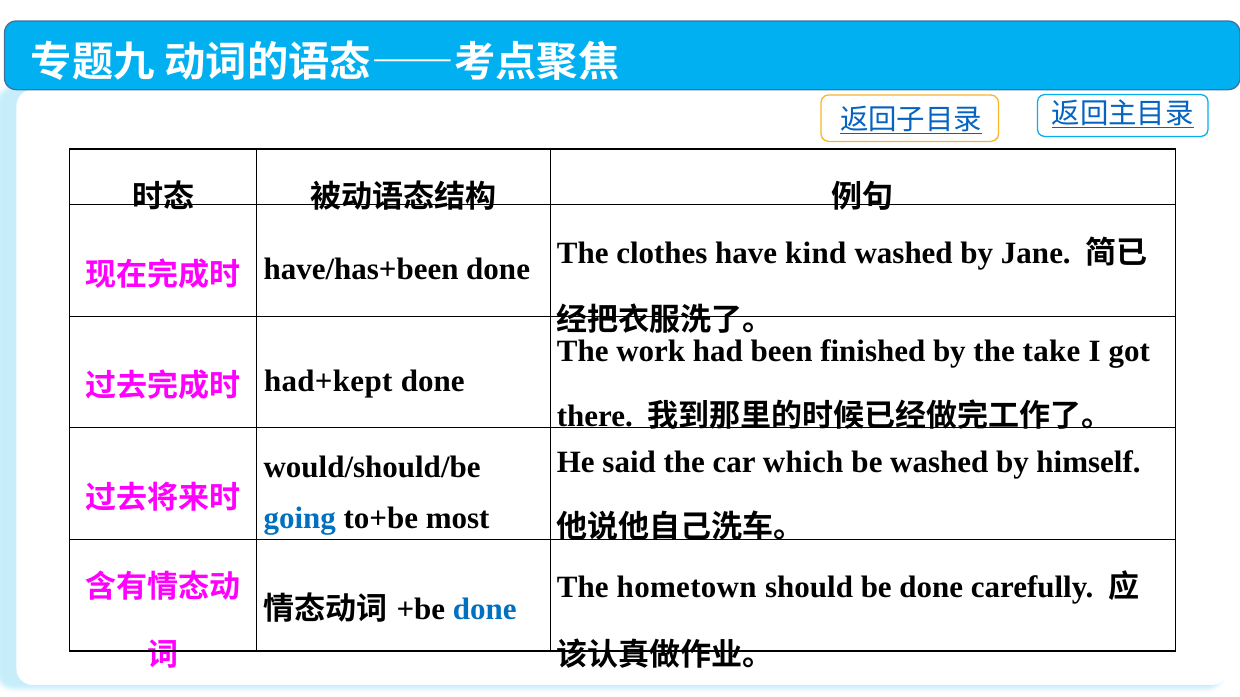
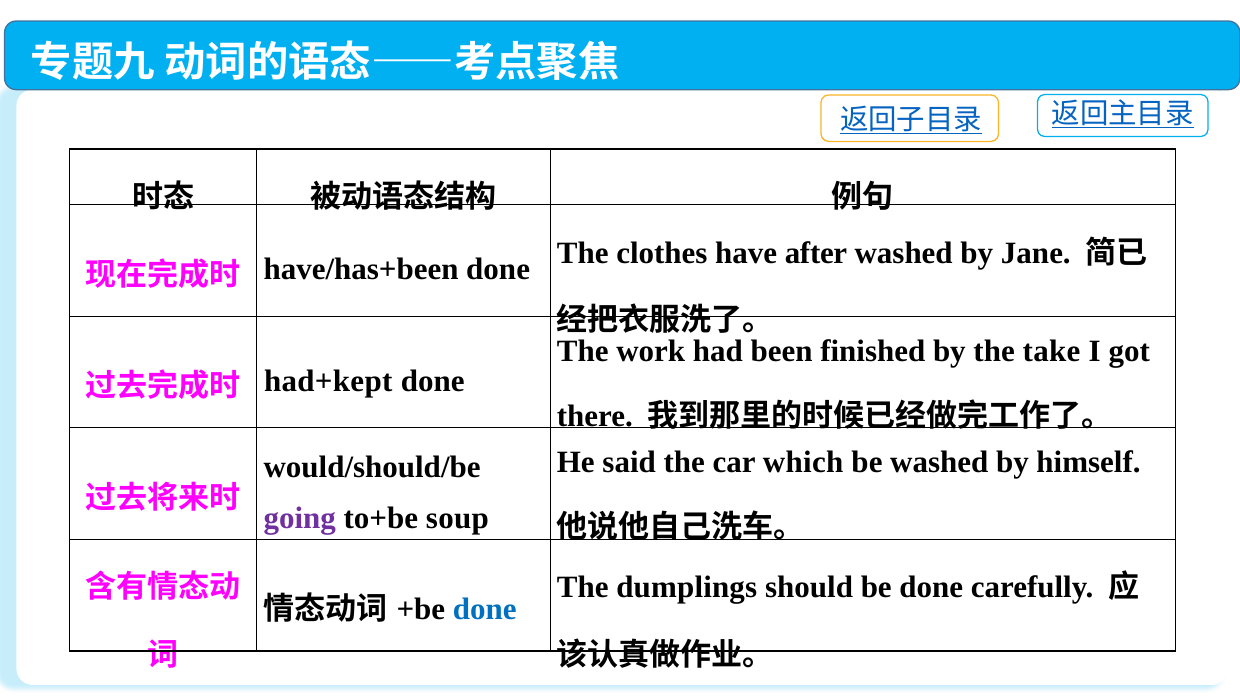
kind: kind -> after (816, 253)
going colour: blue -> purple (300, 519)
most: most -> soup (457, 519)
hometown: hometown -> dumplings (687, 588)
